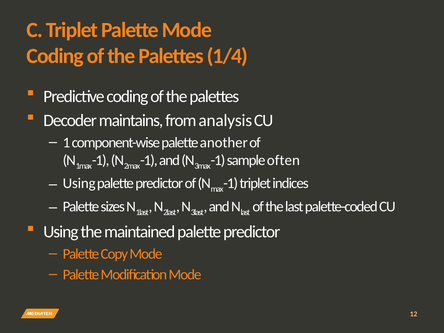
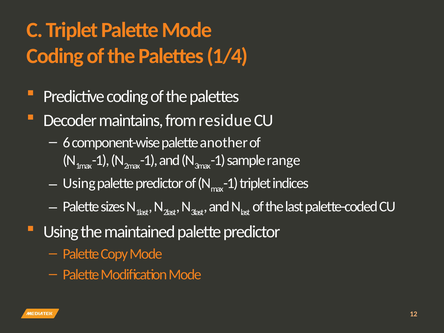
analysis: analysis -> residue (225, 120)
1: 1 -> 6 (66, 142)
often: often -> range (284, 160)
